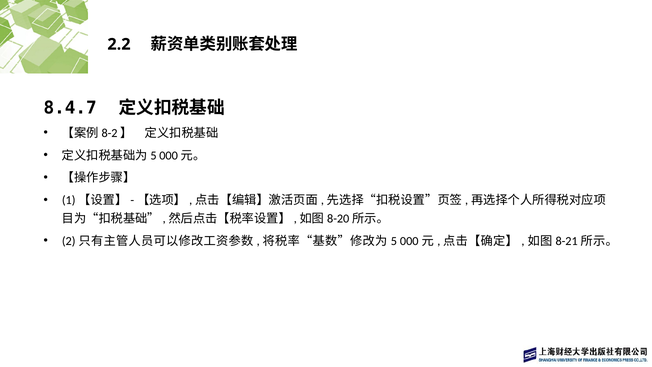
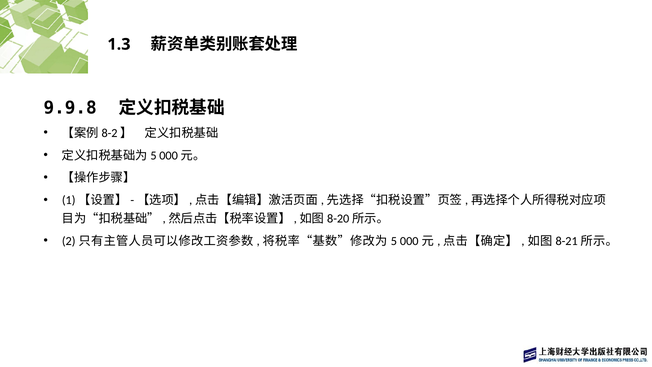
2.2: 2.2 -> 1.3 (119, 44)
8.4.7: 8.4.7 -> 9.9.8 (70, 108)
